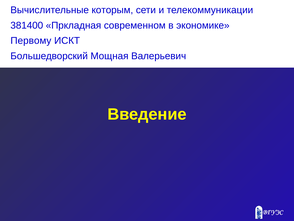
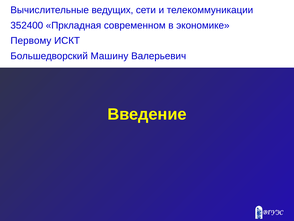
которым: которым -> ведущих (112, 10)
381400: 381400 -> 352400 (27, 25)
Мощная: Мощная -> Машину (109, 56)
